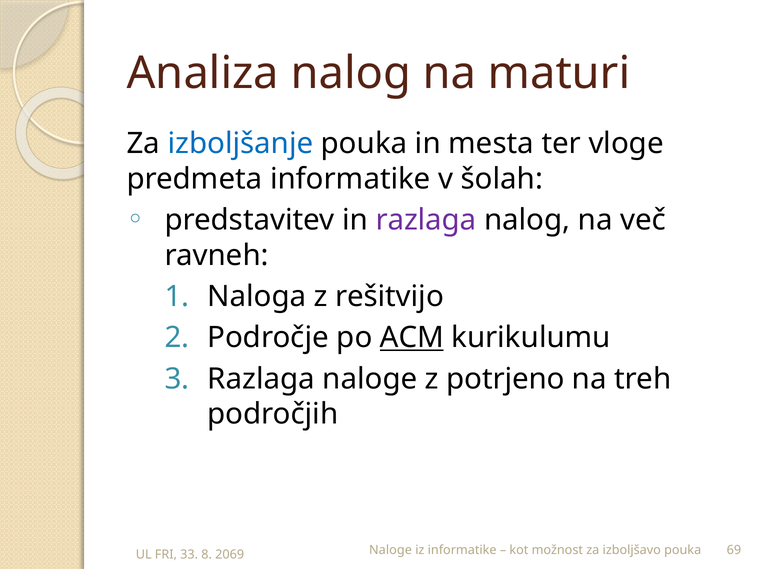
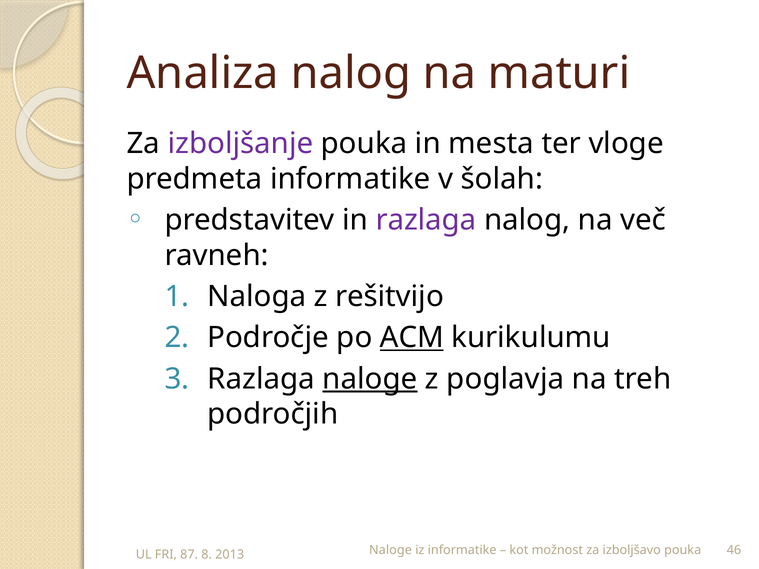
izboljšanje colour: blue -> purple (240, 144)
naloge underline: none -> present (370, 379)
potrjeno: potrjeno -> poglavja (505, 379)
69: 69 -> 46 (734, 550)
33: 33 -> 87 (189, 555)
2069: 2069 -> 2013 (230, 555)
